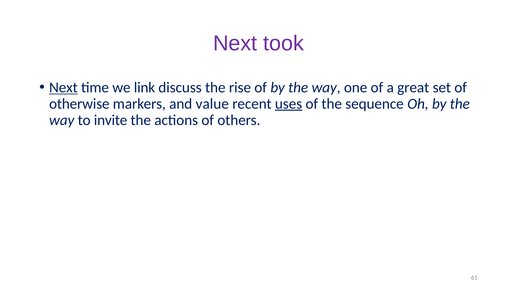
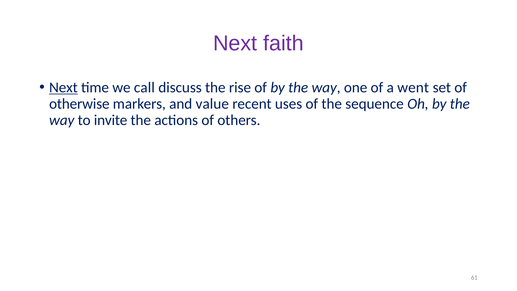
took: took -> faith (284, 43)
link: link -> call (144, 87)
great: great -> went (413, 87)
uses underline: present -> none (289, 104)
